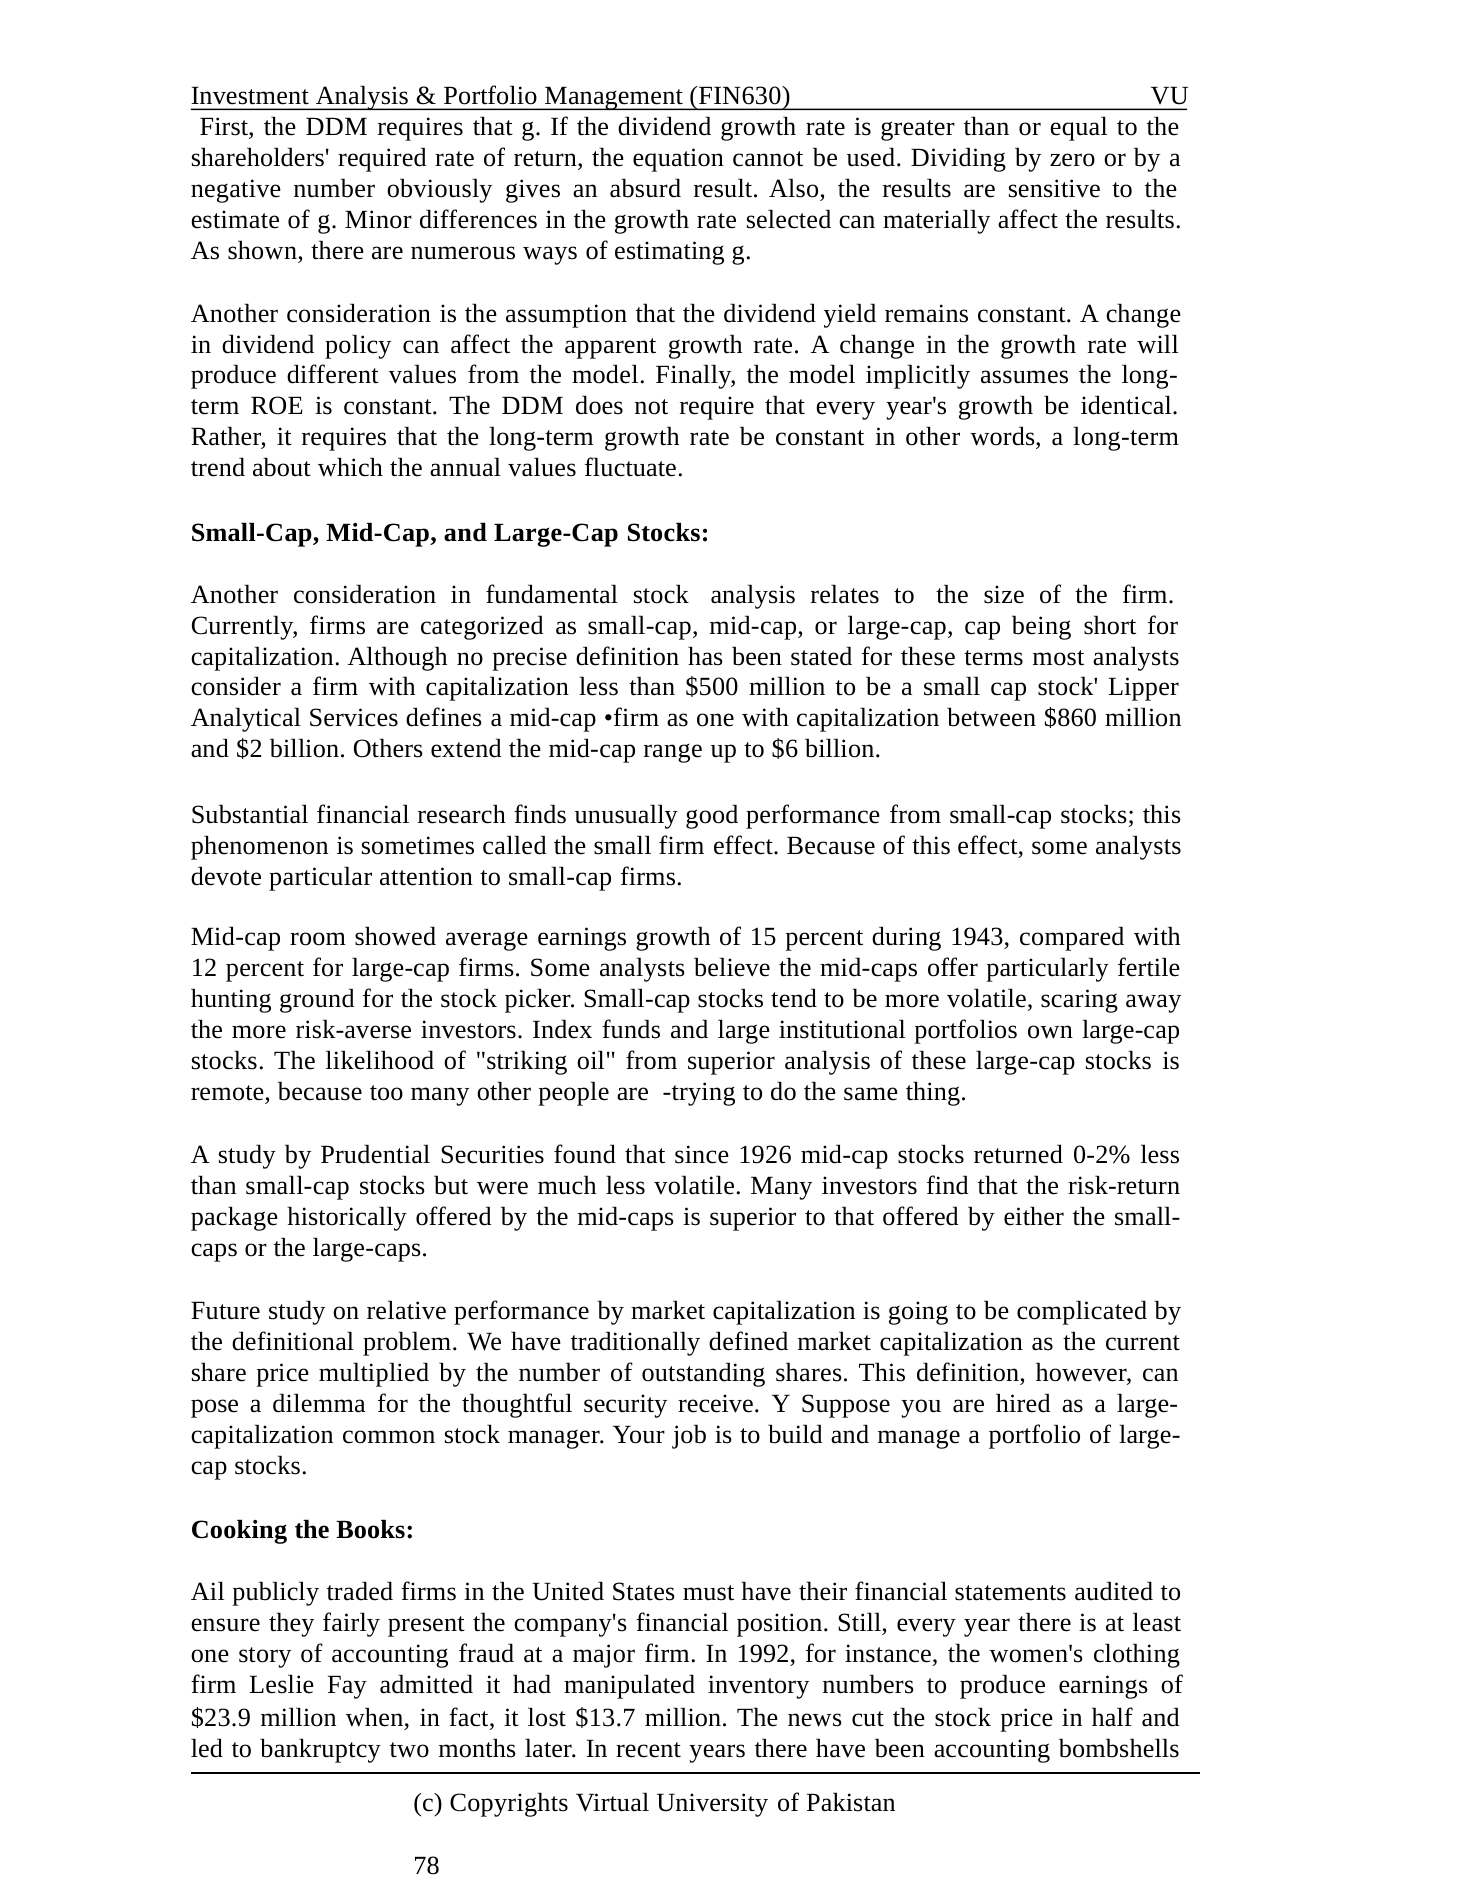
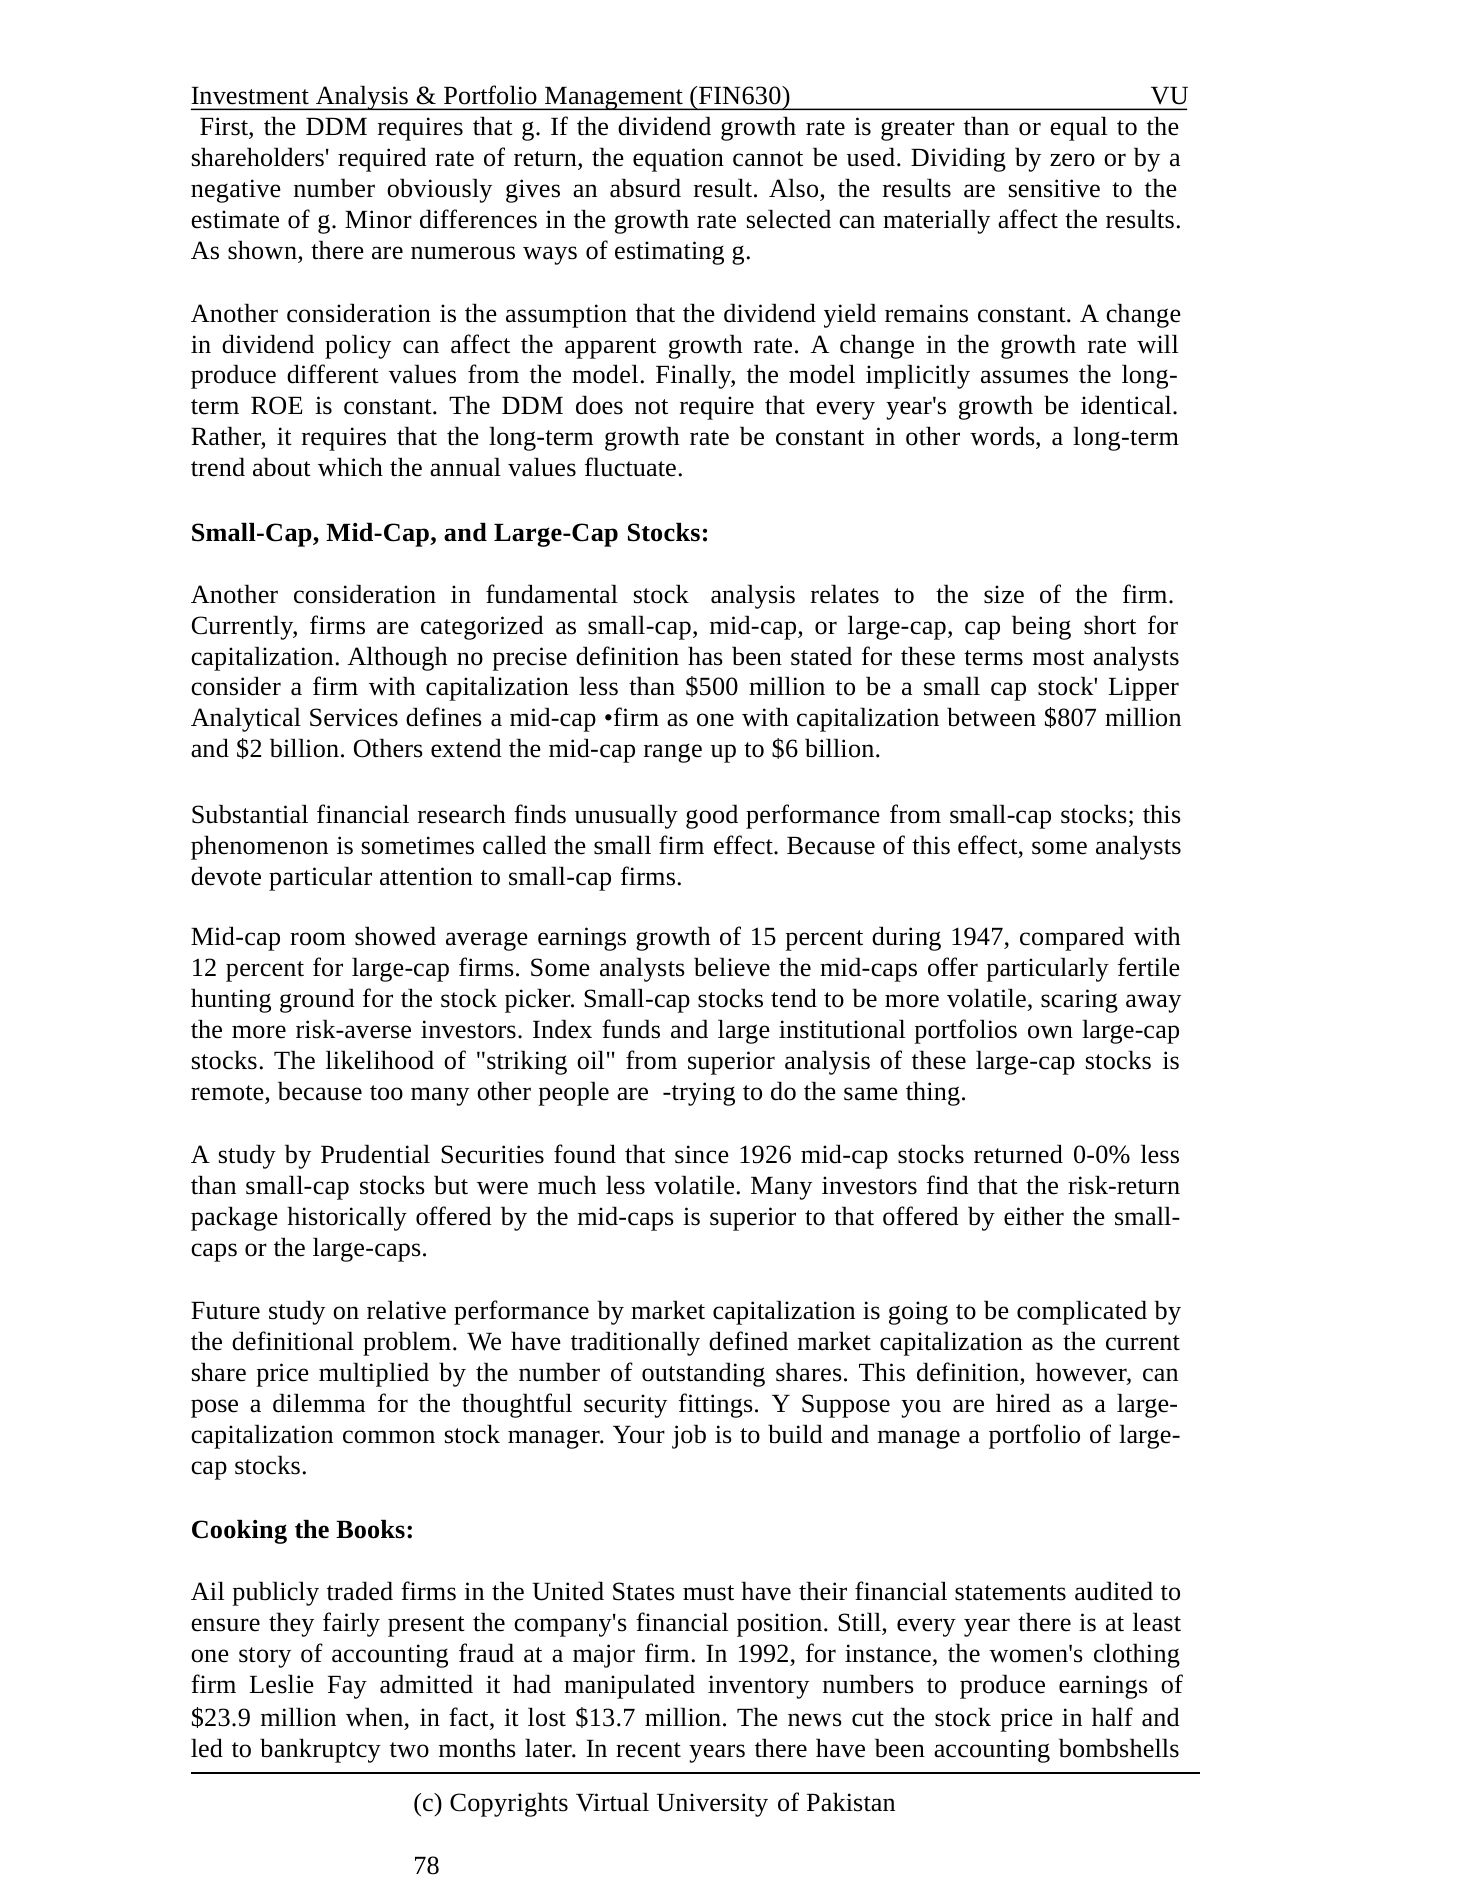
$860: $860 -> $807 (1070, 718)
1943: 1943 -> 1947 (980, 937)
0-2%: 0-2% -> 0-0% (1102, 1155)
receive: receive -> fittings (719, 1403)
